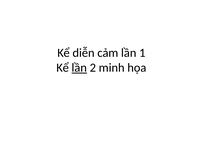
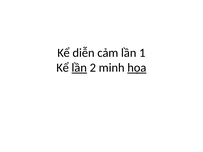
họa underline: none -> present (137, 68)
